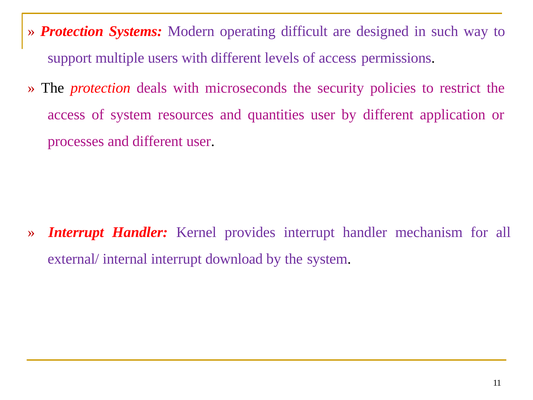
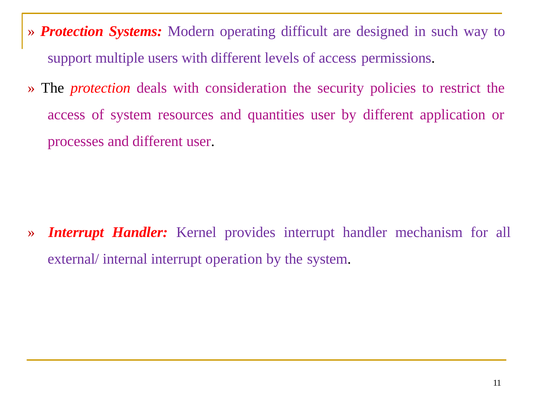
microseconds: microseconds -> consideration (246, 88)
download: download -> operation (234, 259)
